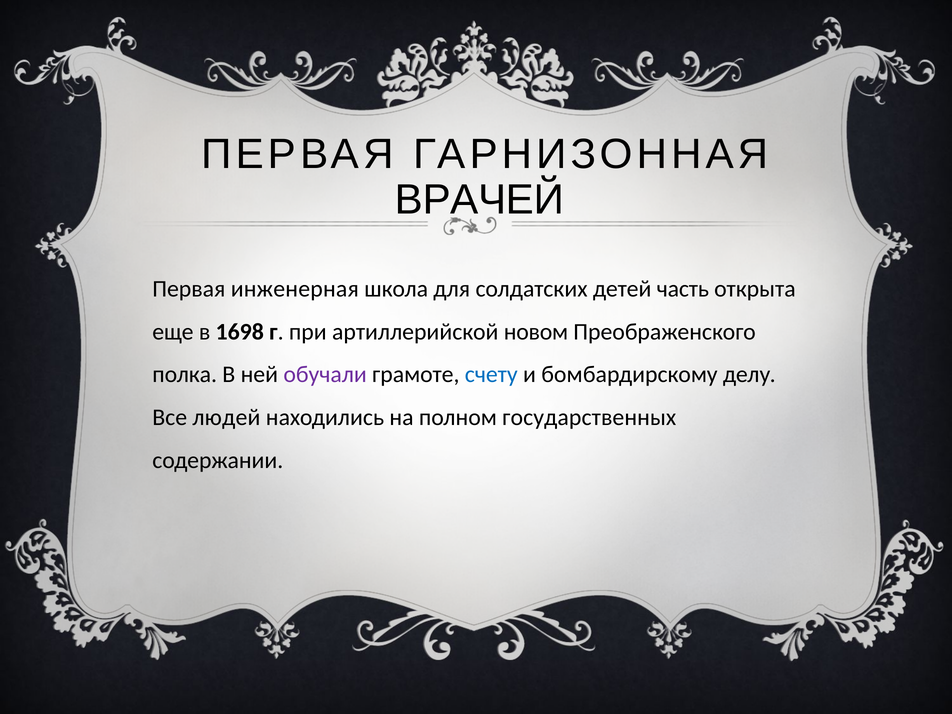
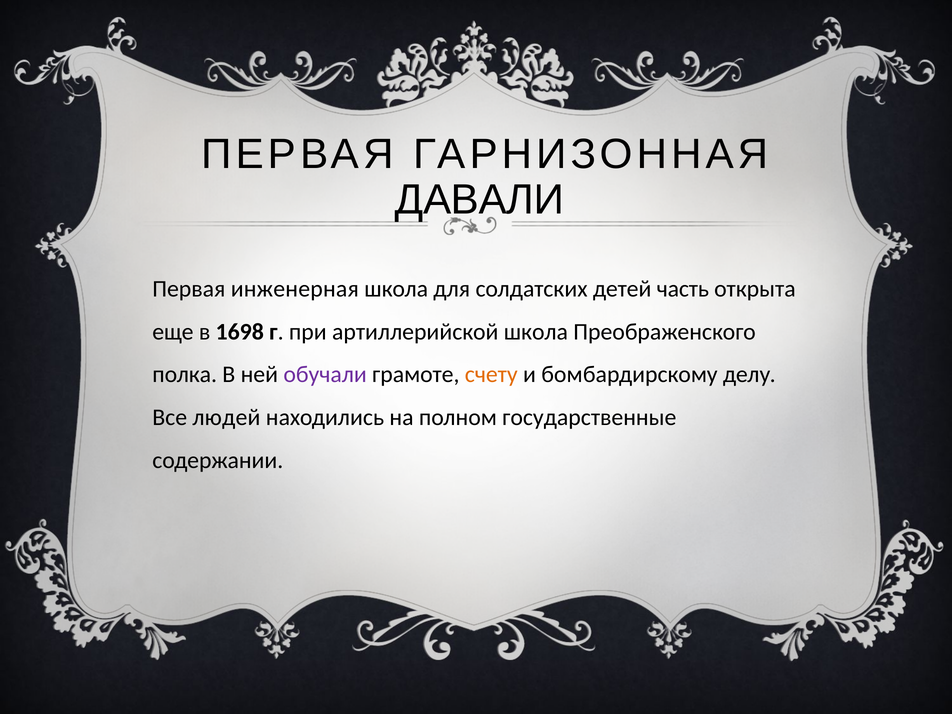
ВРАЧЕЙ: ВРАЧЕЙ -> ДАВАЛИ (479, 200)
артиллерийской новом: новом -> школа (536, 332)
счету colour: blue -> orange (491, 375)
государственных: государственных -> государственные (589, 417)
